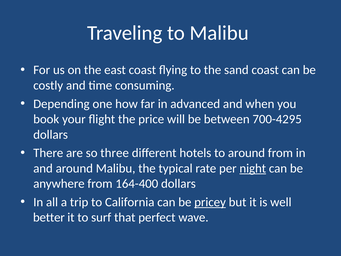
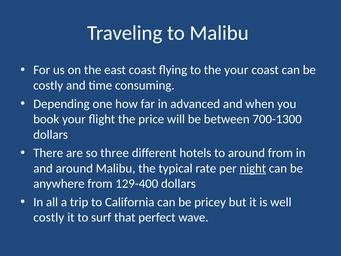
the sand: sand -> your (236, 70)
700-4295: 700-4295 -> 700-1300 (277, 119)
164-400: 164-400 -> 129-400 (137, 184)
pricey underline: present -> none (210, 202)
better: better -> costly (49, 217)
